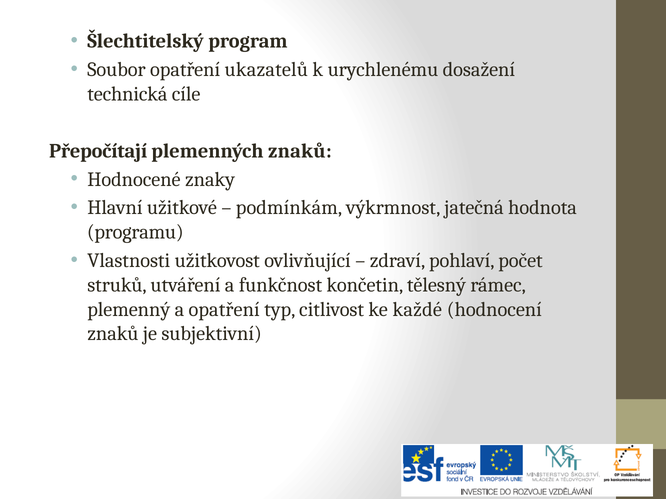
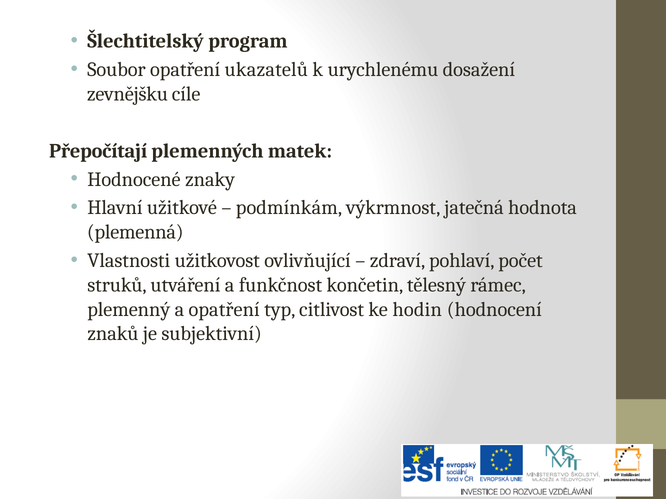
technická: technická -> zevnějšku (127, 94)
plemenných znaků: znaků -> matek (300, 151)
programu: programu -> plemenná (135, 232)
každé: každé -> hodin (417, 310)
